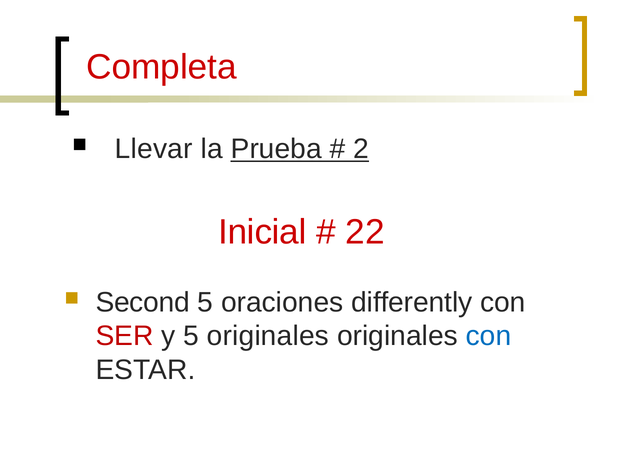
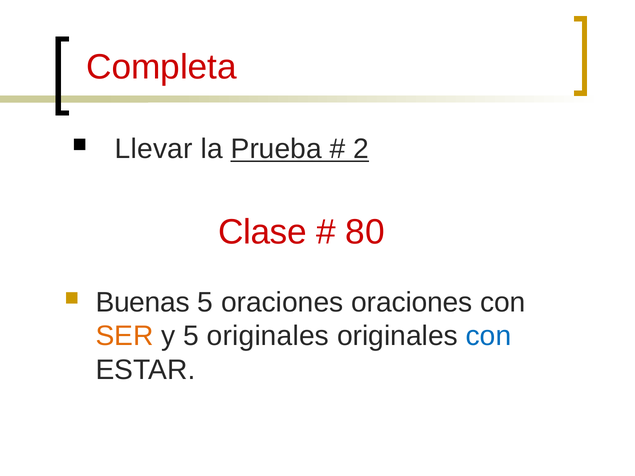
Inicial: Inicial -> Clase (262, 232)
22: 22 -> 80 (365, 232)
Second: Second -> Buenas (143, 302)
oraciones differently: differently -> oraciones (412, 302)
SER colour: red -> orange (125, 336)
